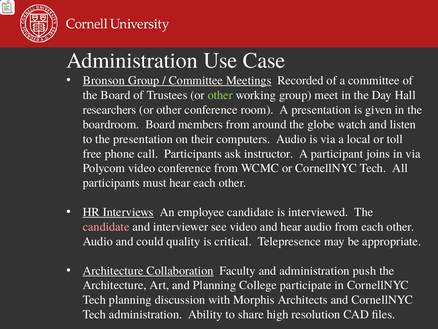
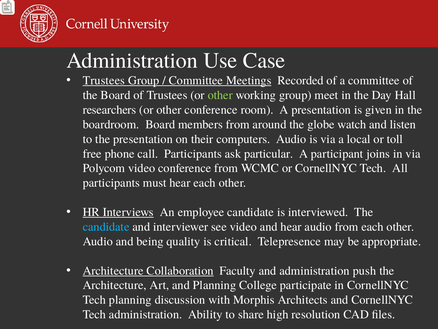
Bronson: Bronson -> Trustees (104, 80)
instructor: instructor -> particular (269, 153)
candidate colour: pink -> light blue (106, 226)
could: could -> being (150, 241)
